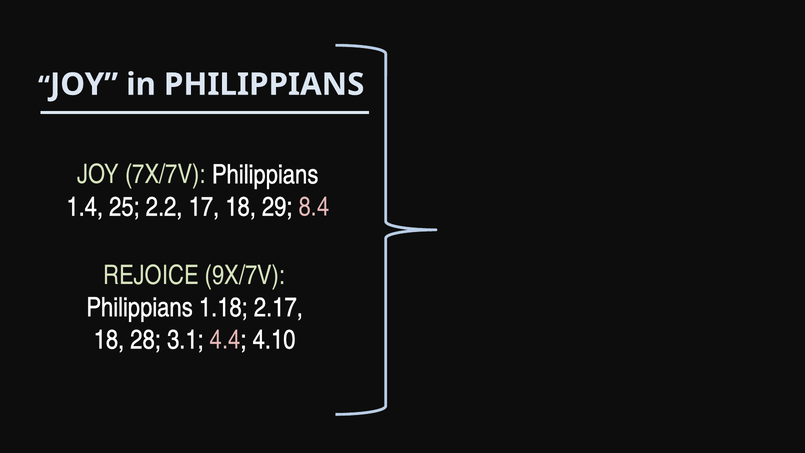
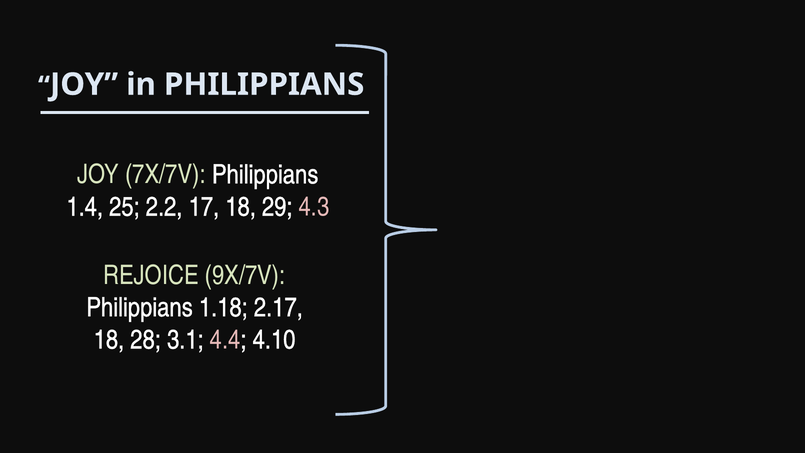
8.4: 8.4 -> 4.3 (314, 207)
